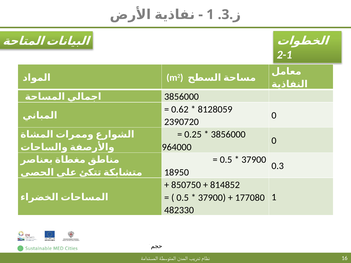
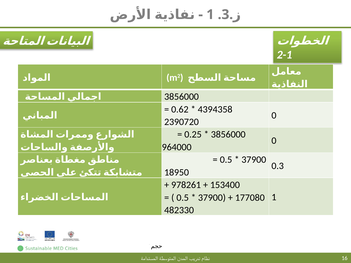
8128059: 8128059 -> 4394358 (215, 109)
850750: 850750 -> 978261 (186, 185)
814852: 814852 -> 153400 (225, 185)
